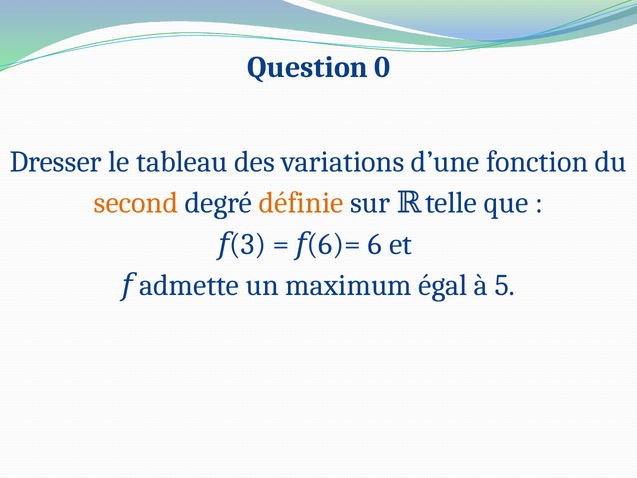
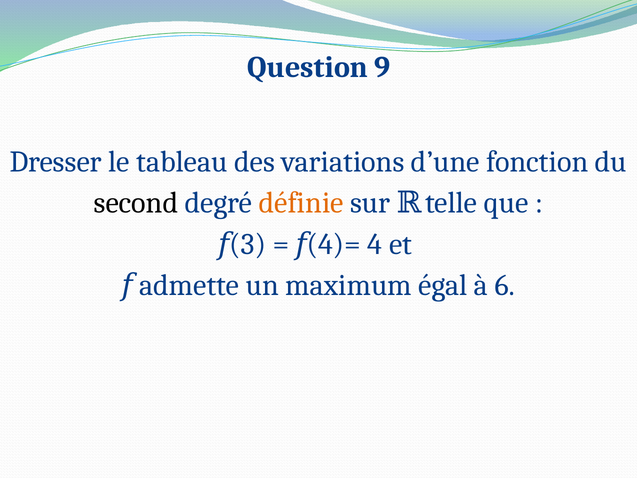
0: 0 -> 9 (382, 67)
second colour: orange -> black (136, 203)
6: 6 -> 4 (320, 244)
6: 6 -> 4 (375, 244)
5: 5 -> 6 (505, 285)
